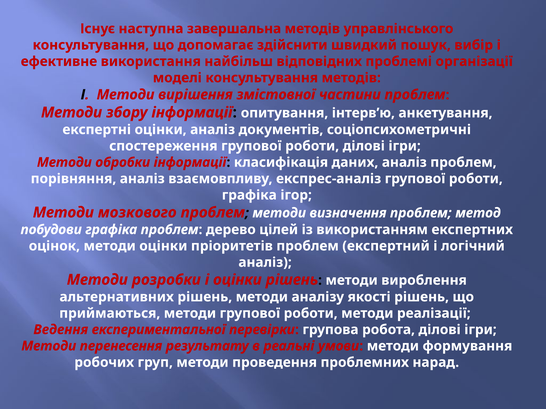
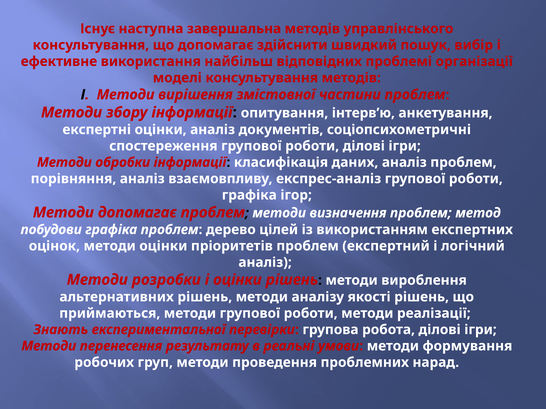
Методи мозкового: мозкового -> допомагає (137, 213)
Ведення: Ведення -> Знають (61, 330)
